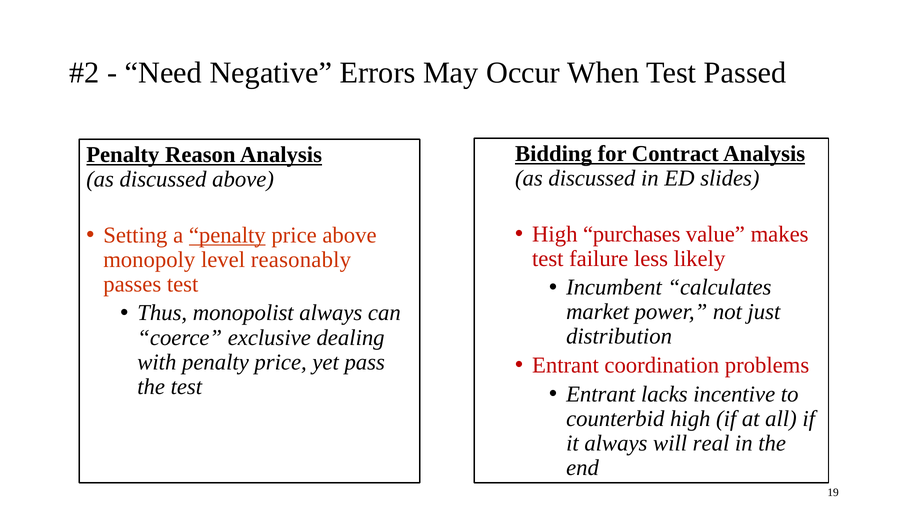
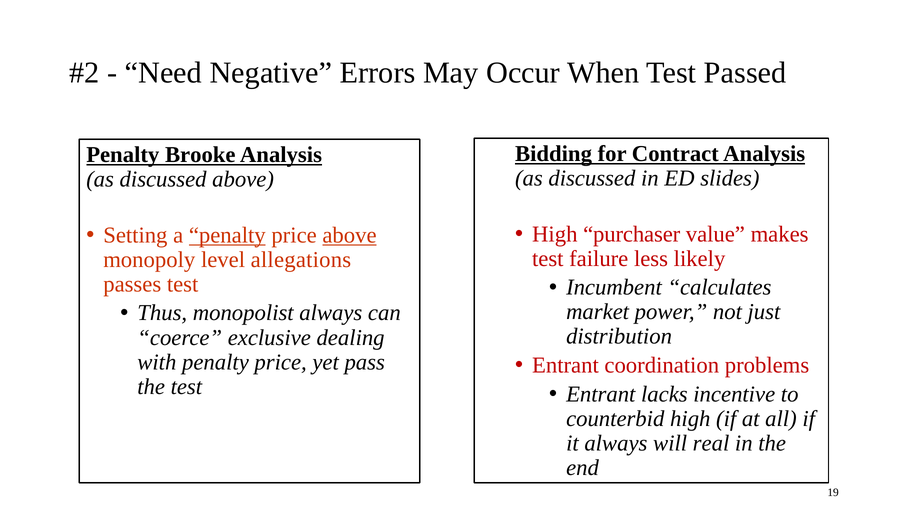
Reason: Reason -> Brooke (200, 155)
purchases: purchases -> purchaser (632, 234)
above underline: none -> present (349, 235)
reasonably: reasonably -> allegations (301, 260)
